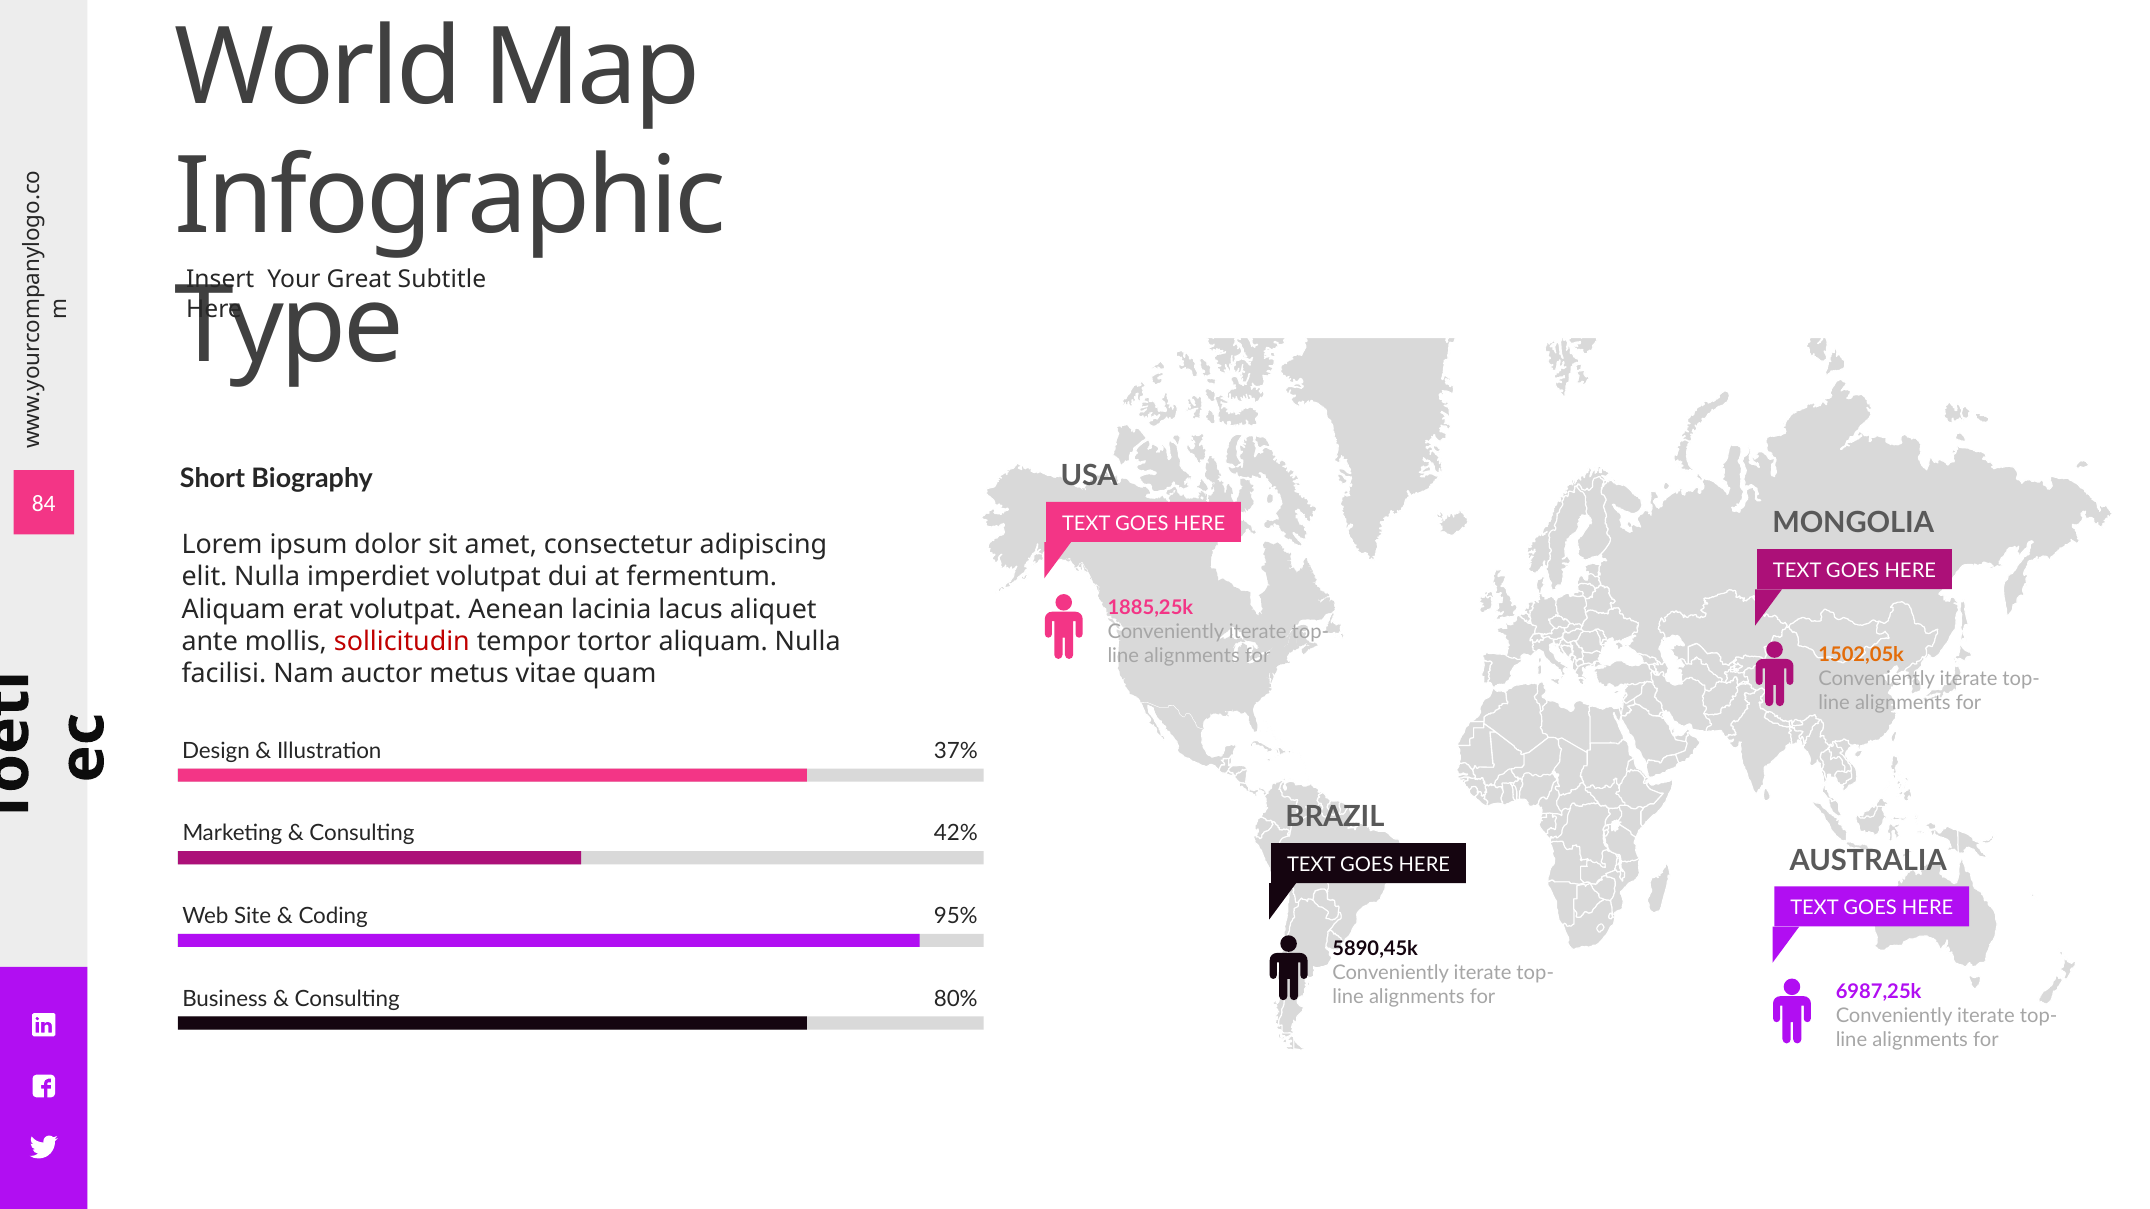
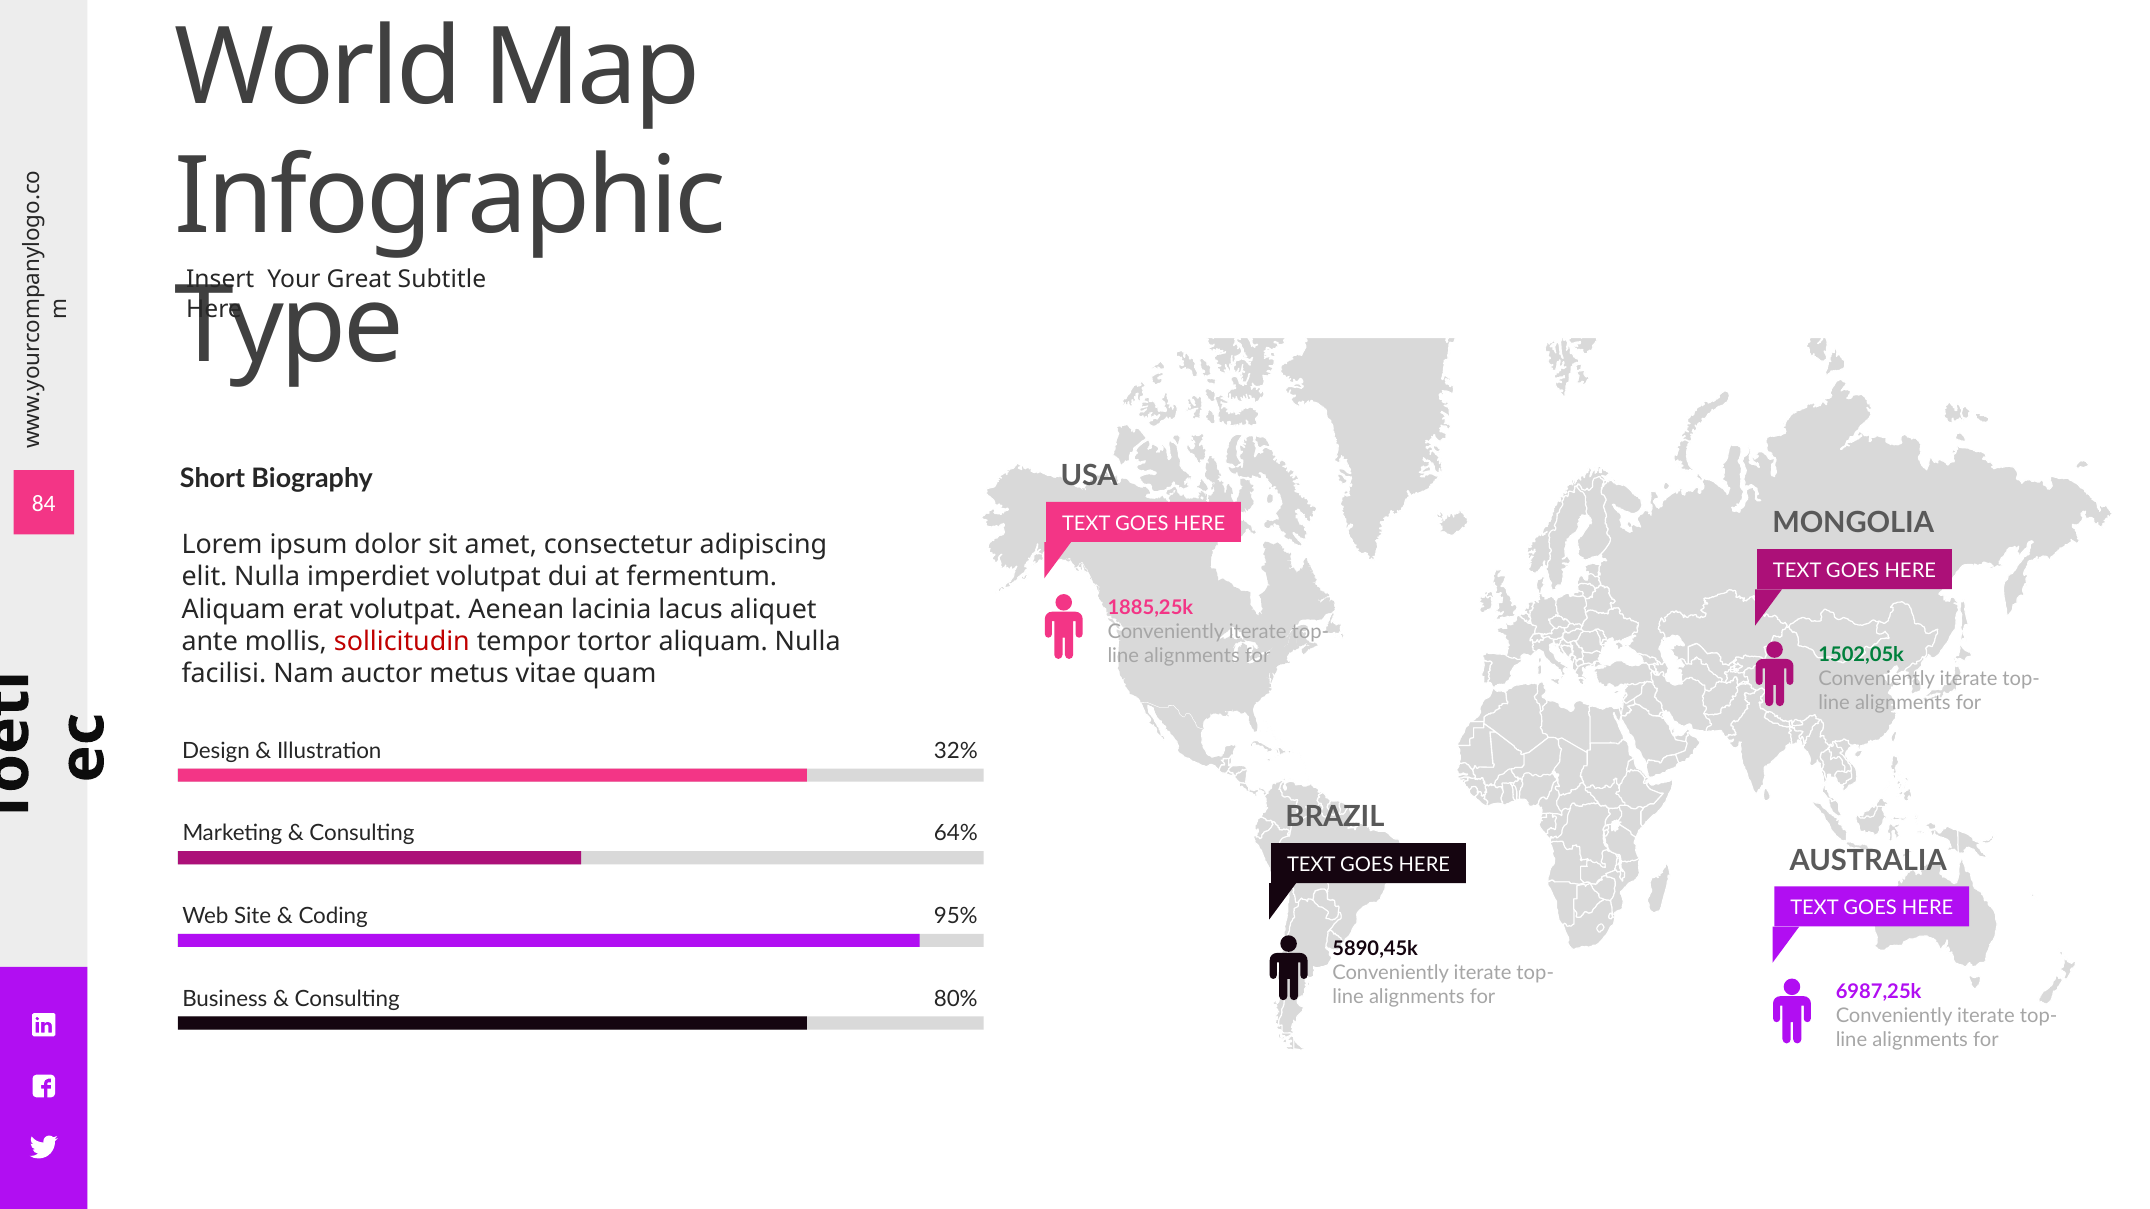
1502,05k colour: orange -> green (1861, 655)
37%: 37% -> 32% (956, 751)
42%: 42% -> 64% (956, 834)
